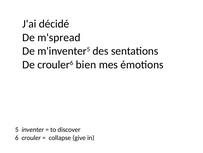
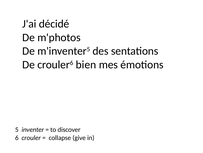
m'spread: m'spread -> m'photos (59, 37)
